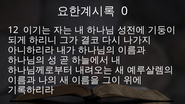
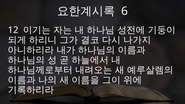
0: 0 -> 6 (125, 11)
